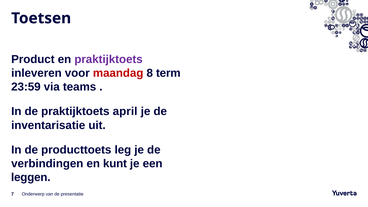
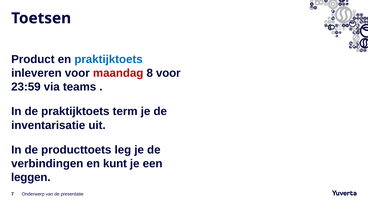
praktijktoets colour: purple -> blue (109, 59)
8 term: term -> voor (168, 73)
april: april -> term (125, 111)
